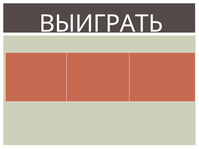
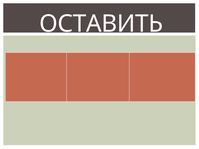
ВЫИГРАТЬ: ВЫИГРАТЬ -> ОСТАВИТЬ (101, 24)
